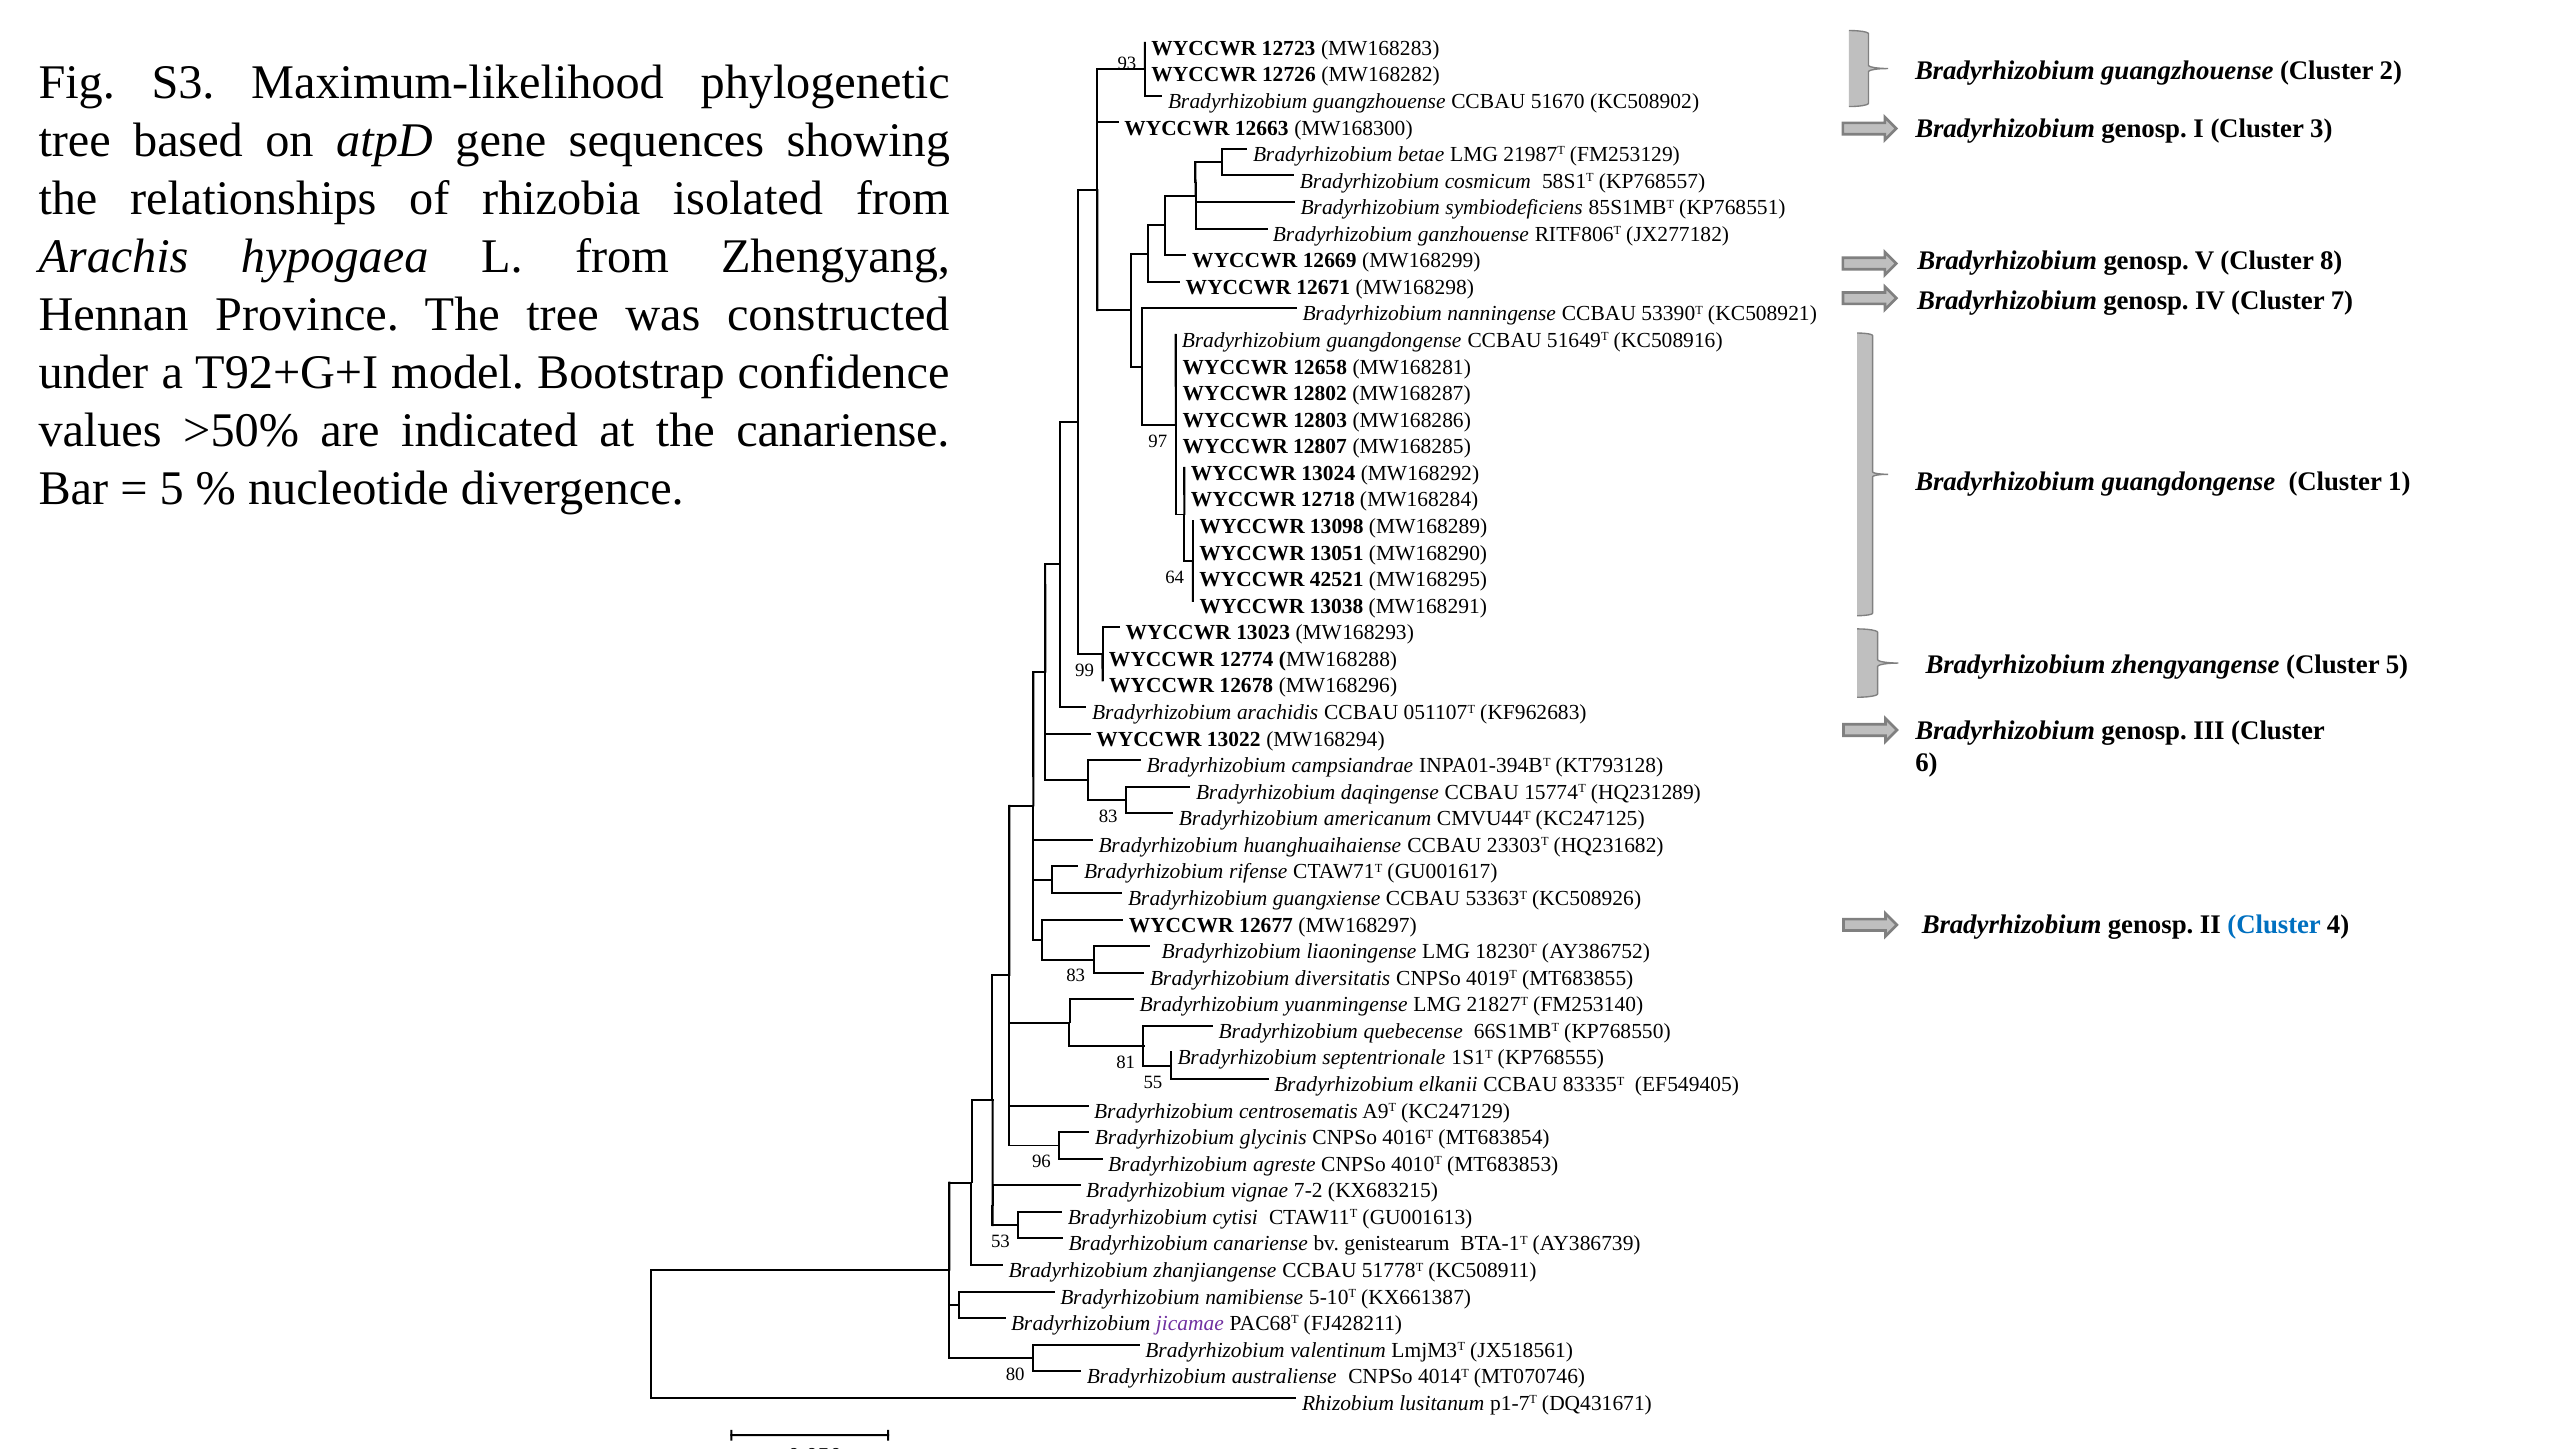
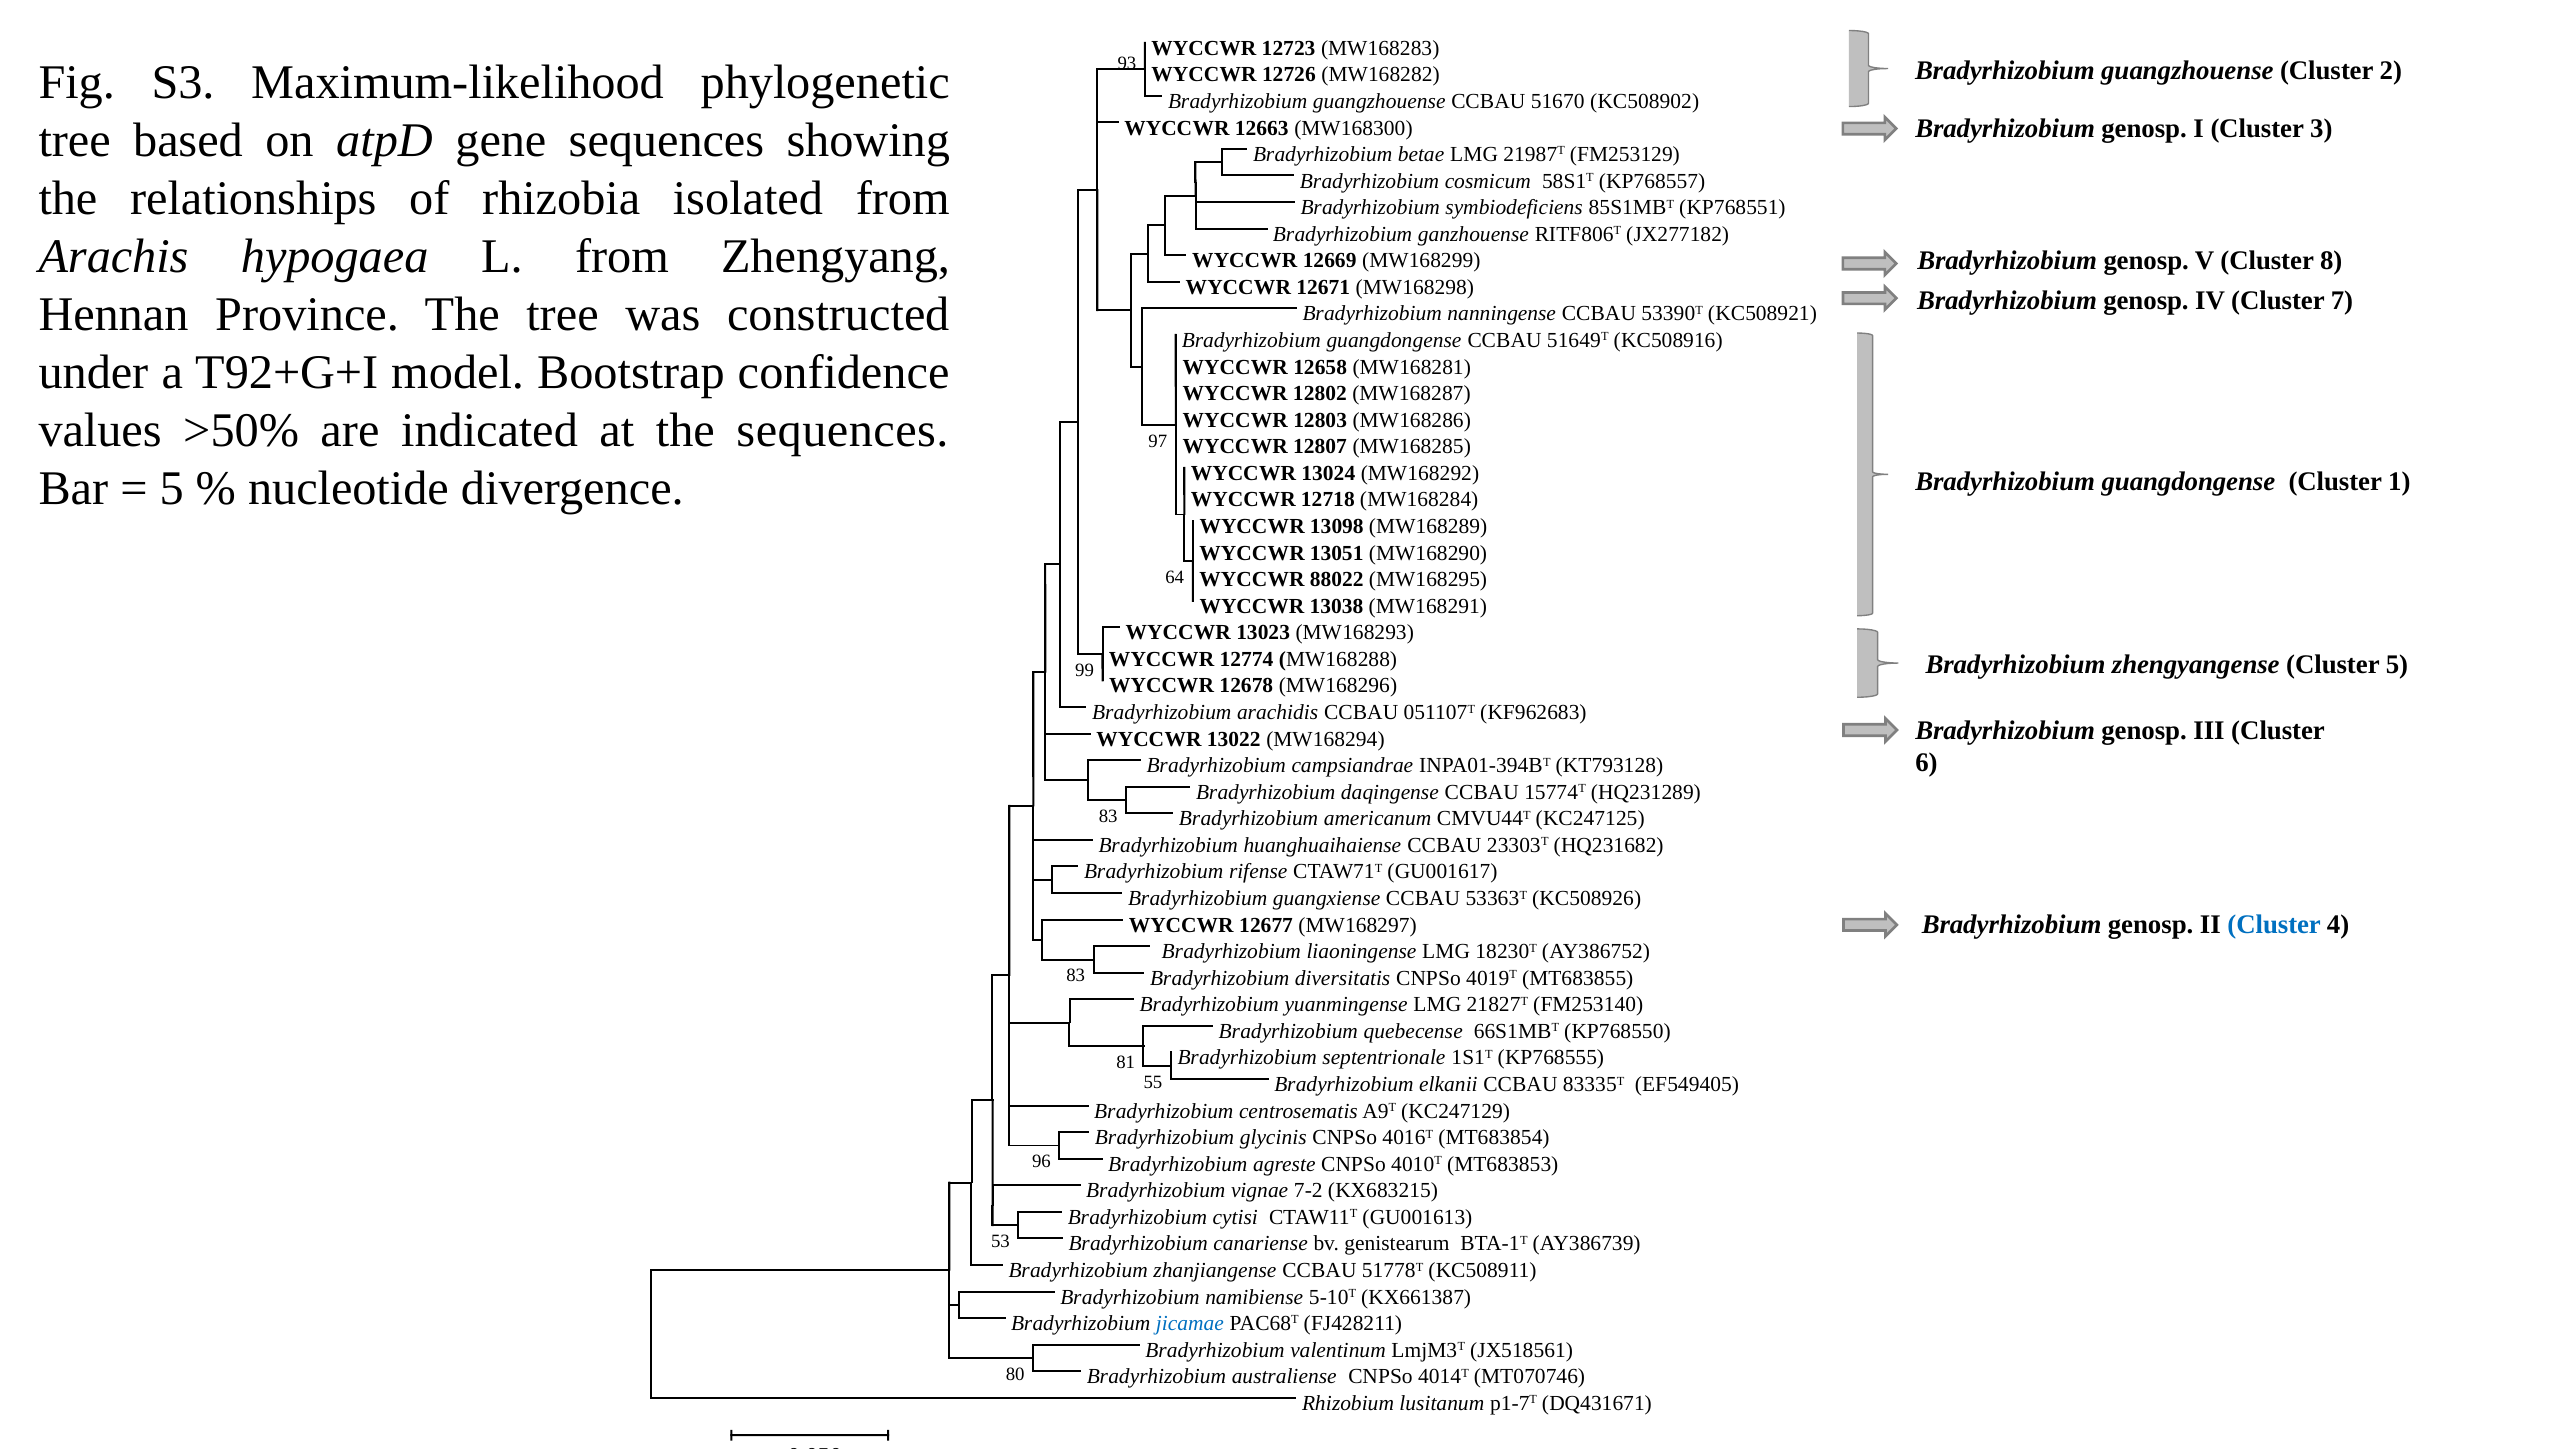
the canariense: canariense -> sequences (843, 430)
42521: 42521 -> 88022 (1337, 580)
jicamae colour: purple -> blue (1190, 1323)
